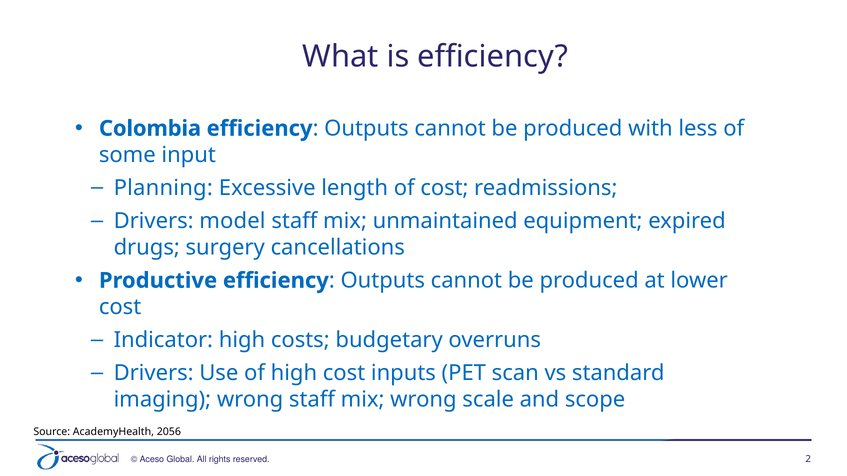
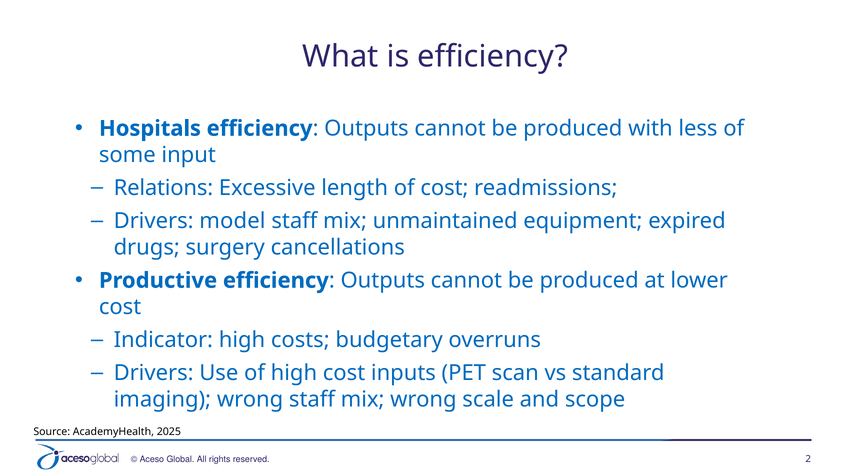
Colombia: Colombia -> Hospitals (150, 129)
Planning: Planning -> Relations (163, 188)
2056: 2056 -> 2025 (169, 432)
